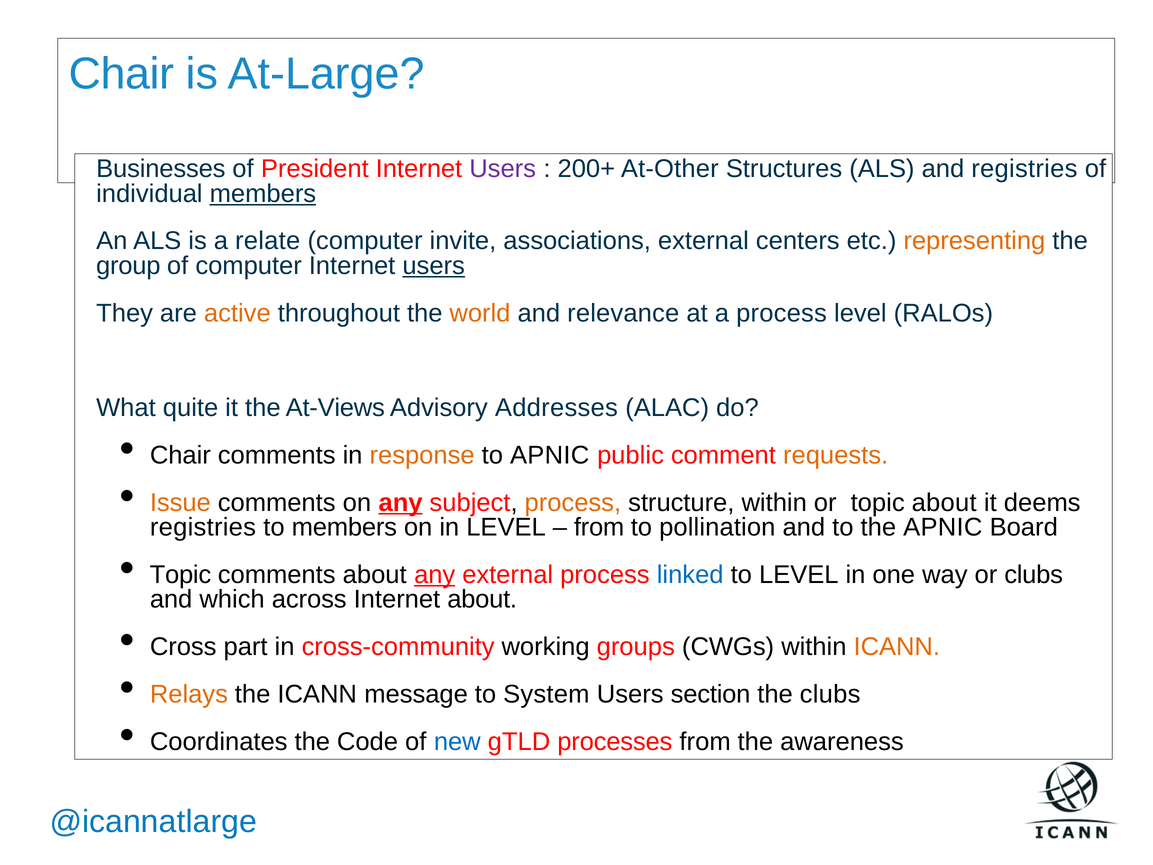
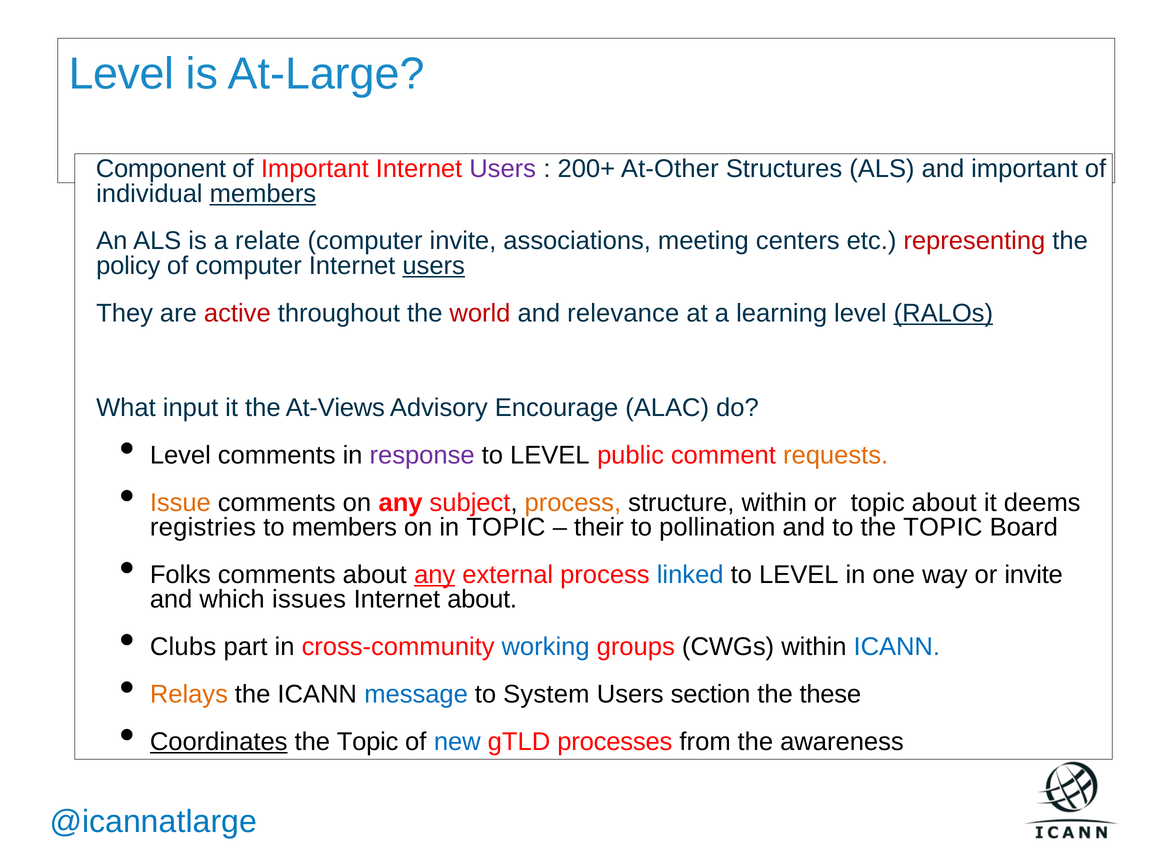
Chair: Chair -> Level (121, 74)
Businesses: Businesses -> Component (161, 169)
of President: President -> Important (315, 169)
and registries: registries -> important (1025, 169)
associations external: external -> meeting (703, 241)
representing colour: orange -> red (974, 241)
group: group -> policy (128, 266)
active colour: orange -> red (237, 313)
world colour: orange -> red (480, 313)
a process: process -> learning (782, 313)
RALOs underline: none -> present (943, 313)
quite: quite -> input (191, 408)
Addresses: Addresses -> Encourage (557, 408)
Chair: Chair -> Level (180, 455)
response colour: orange -> purple (422, 455)
APNIC: APNIC -> LEVEL (550, 455)
any underline: present -> none (401, 503)
in LEVEL: LEVEL -> TOPIC (506, 527)
from: from -> their (599, 527)
to the APNIC: APNIC -> TOPIC (943, 527)
Topic: Topic -> Folks (180, 575)
or clubs: clubs -> invite (1034, 575)
across: across -> issues (309, 599)
Cross: Cross -> Clubs (183, 647)
working colour: black -> blue (546, 647)
ICANN colour: orange -> blue (897, 647)
message colour: black -> blue (416, 694)
the clubs: clubs -> these (830, 694)
Coordinates underline: none -> present (219, 742)
Code: Code -> Topic (368, 742)
